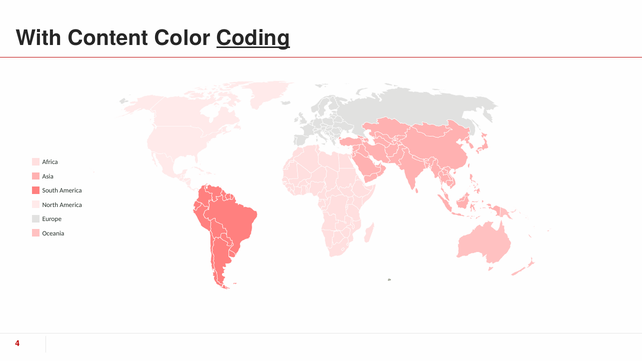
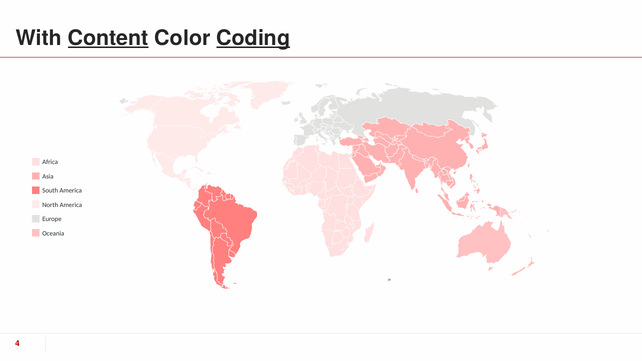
Content underline: none -> present (108, 38)
